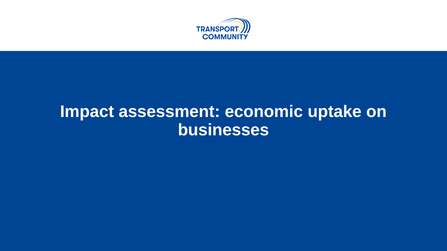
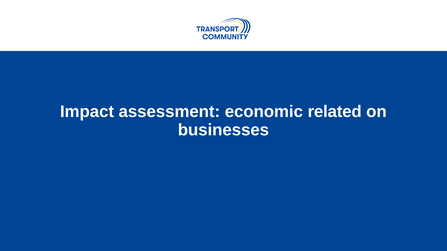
uptake: uptake -> related (335, 112)
